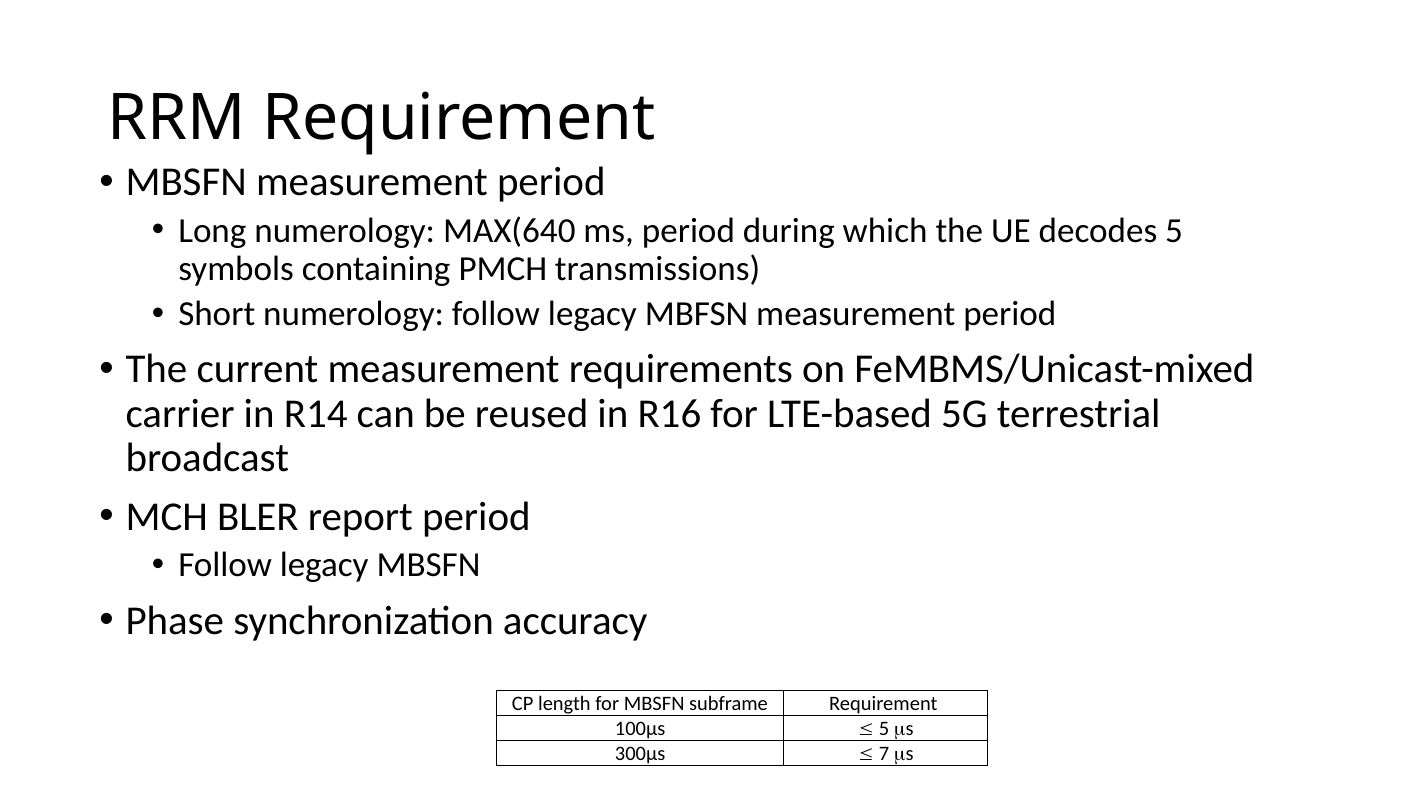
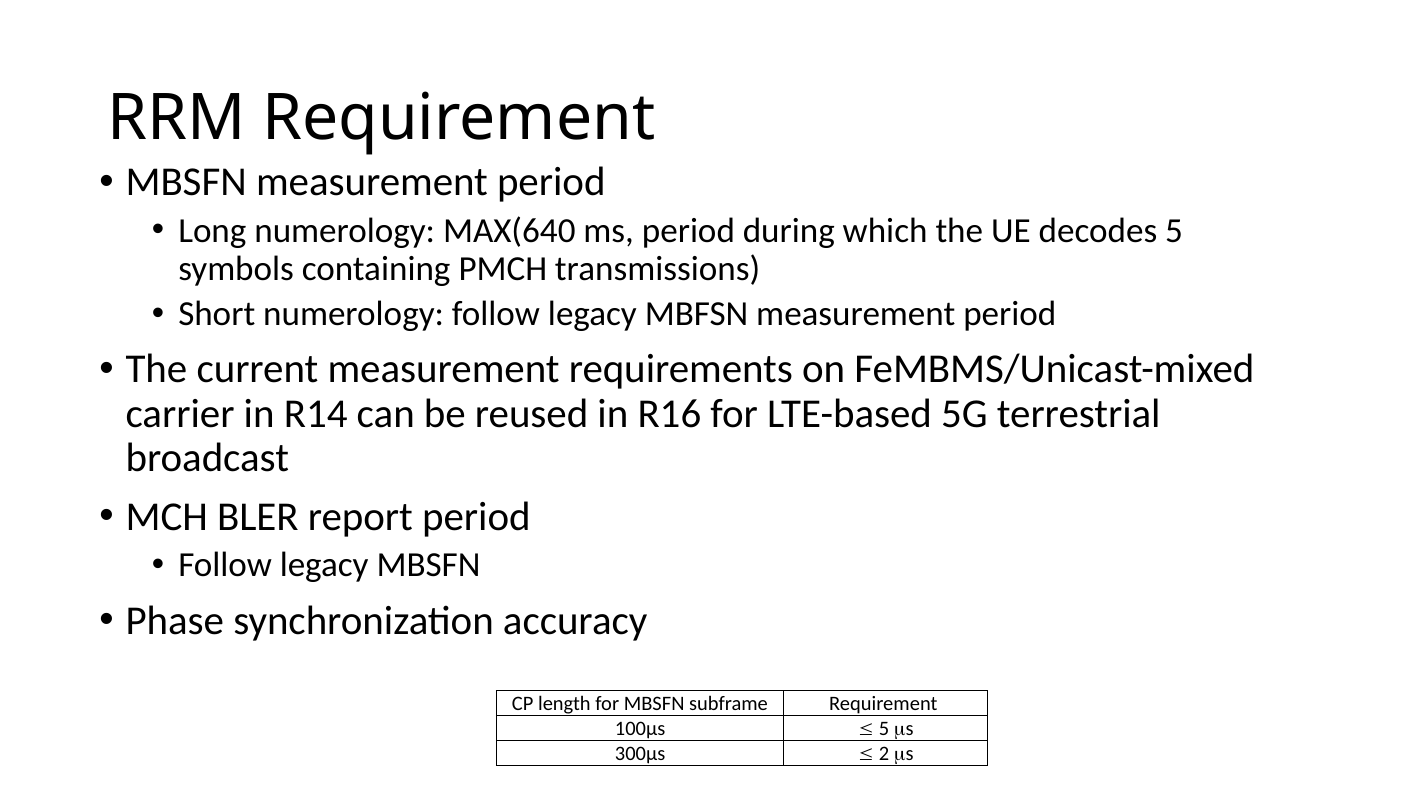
7: 7 -> 2 (884, 753)
